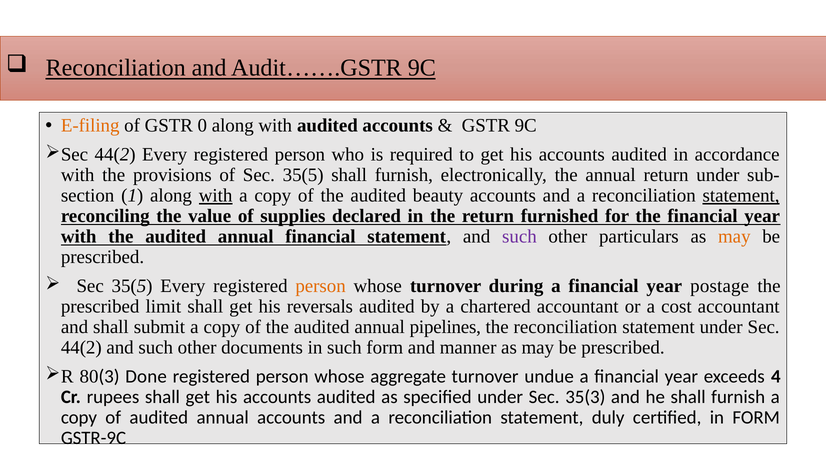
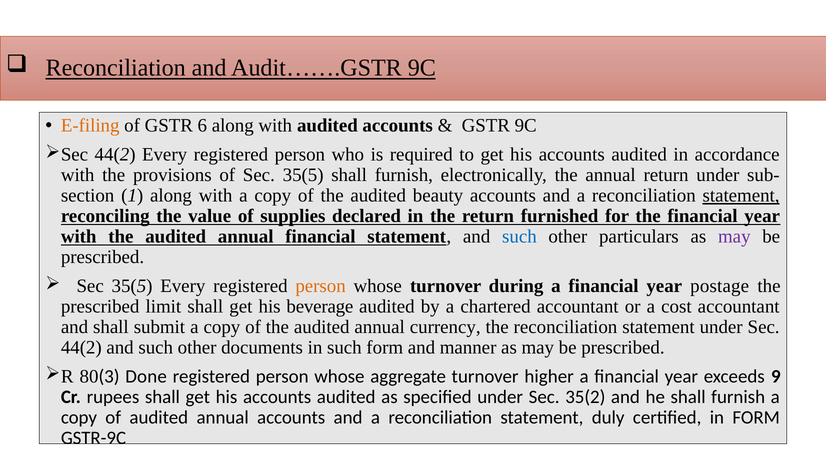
0: 0 -> 6 (202, 126)
with underline: present -> none (216, 195)
such colour: purple -> blue (519, 236)
may colour: orange -> purple (734, 236)
reversals: reversals -> beverage (320, 306)
pipelines: pipelines -> currency (445, 327)
undue: undue -> higher (549, 376)
4: 4 -> 9 (776, 376)
35(3: 35(3 -> 35(2 (585, 397)
